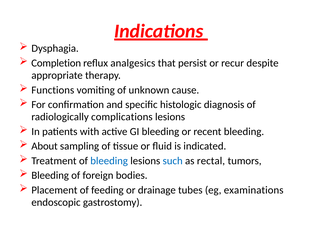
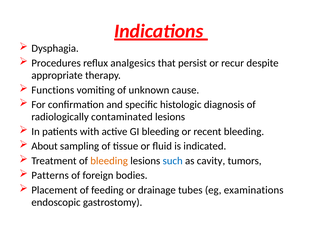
Completion: Completion -> Procedures (56, 63)
complications: complications -> contaminated (122, 117)
bleeding colour: blue -> orange (109, 161)
rectal: rectal -> cavity (211, 161)
Bleeding: Bleeding -> Patterns (50, 176)
